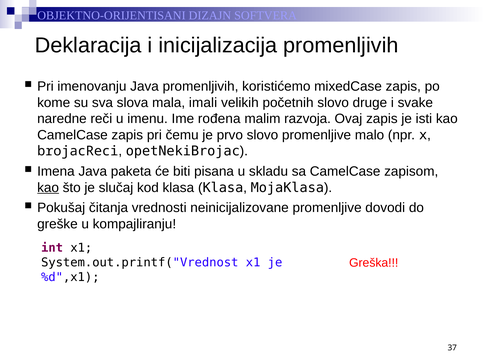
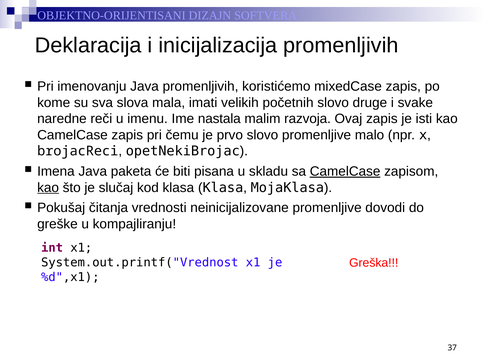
imali: imali -> imati (203, 103)
rođena: rođena -> nastala (219, 119)
CamelCase underline: none -> present (345, 172)
